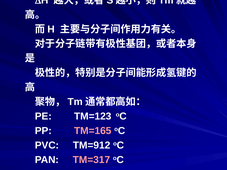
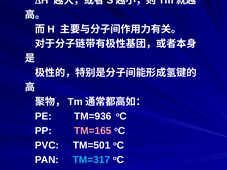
TM=123: TM=123 -> TM=936 (93, 116)
TM=912: TM=912 -> TM=501 (92, 146)
TM=317 colour: pink -> light blue (91, 160)
